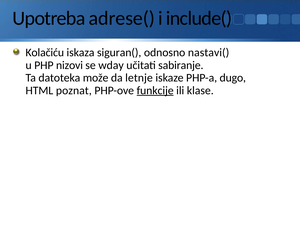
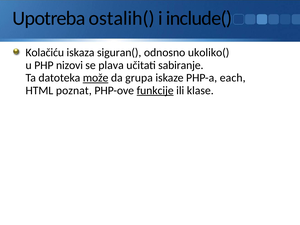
adrese(: adrese( -> ostalih( (122, 18)
nastavi(: nastavi( -> ukoliko( (209, 53)
wday: wday -> plava (111, 65)
može underline: none -> present (96, 78)
letnje: letnje -> grupa (139, 78)
dugo: dugo -> each (233, 78)
